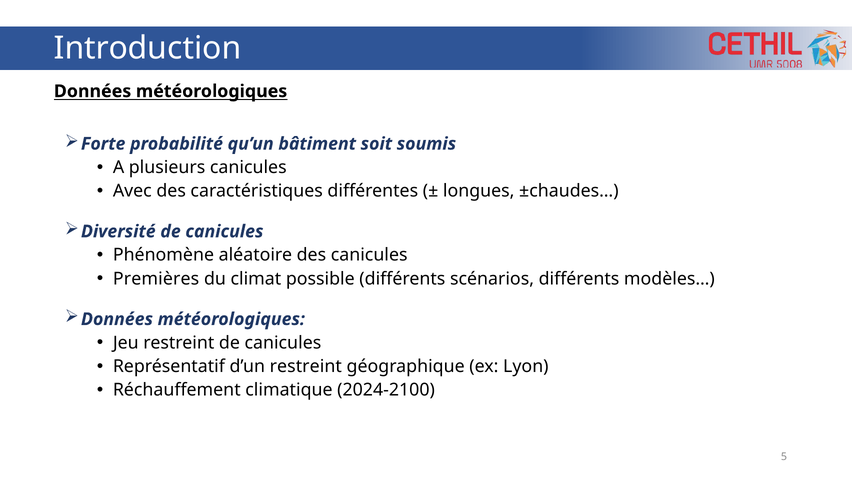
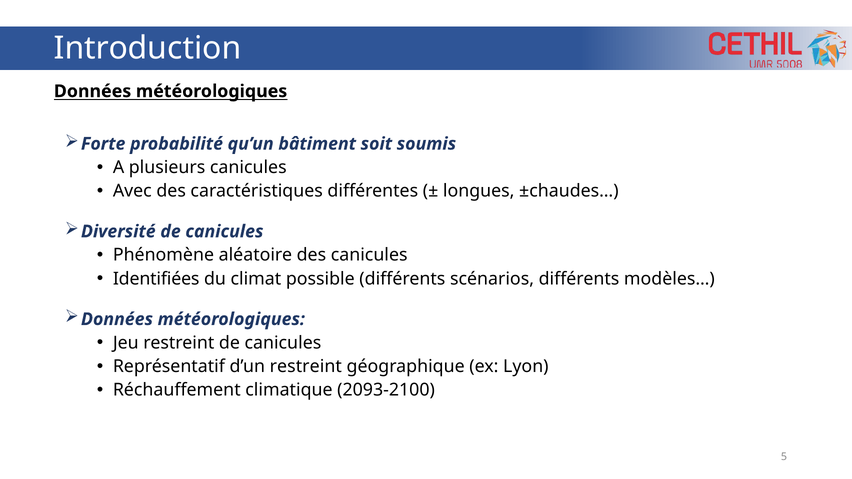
Premières: Premières -> Identifiées (156, 279)
2024-2100: 2024-2100 -> 2093-2100 (386, 390)
